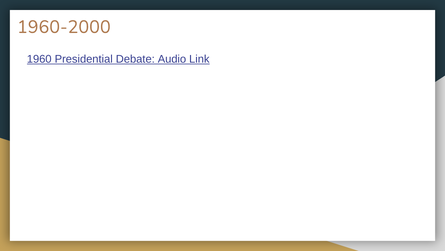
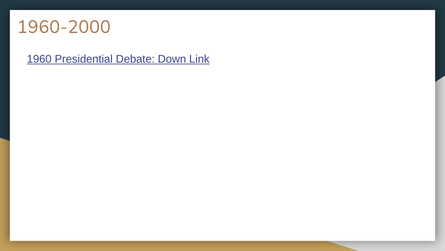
Audio: Audio -> Down (172, 59)
